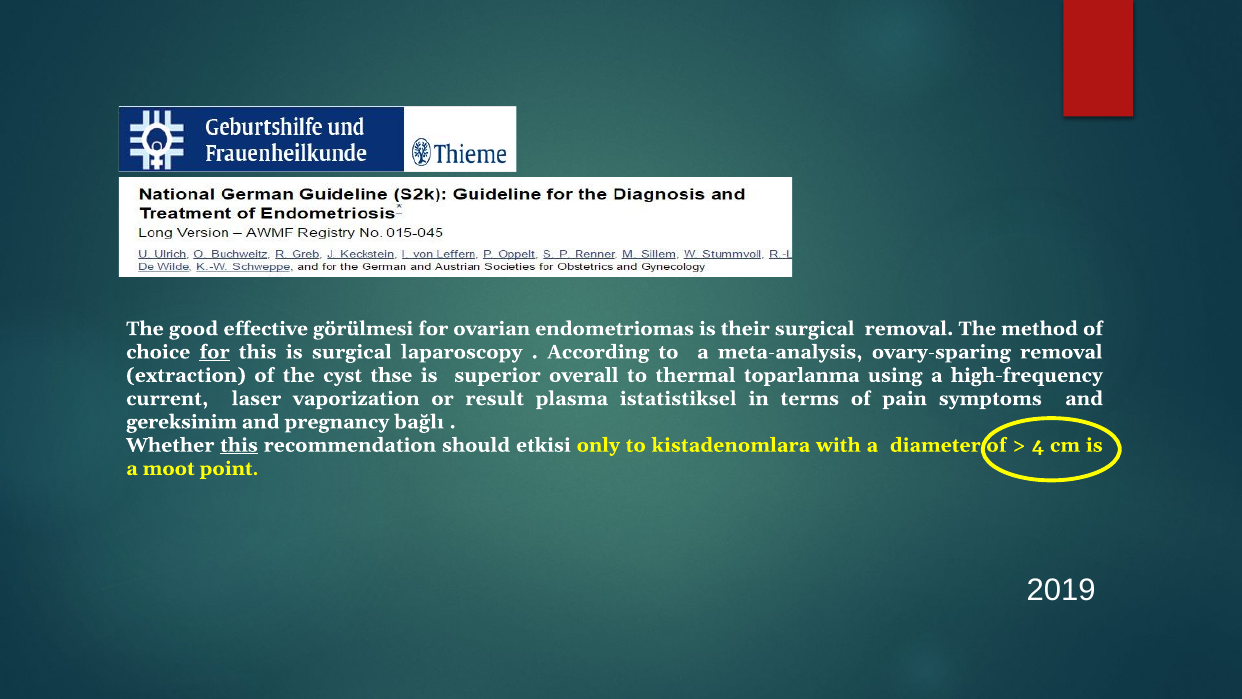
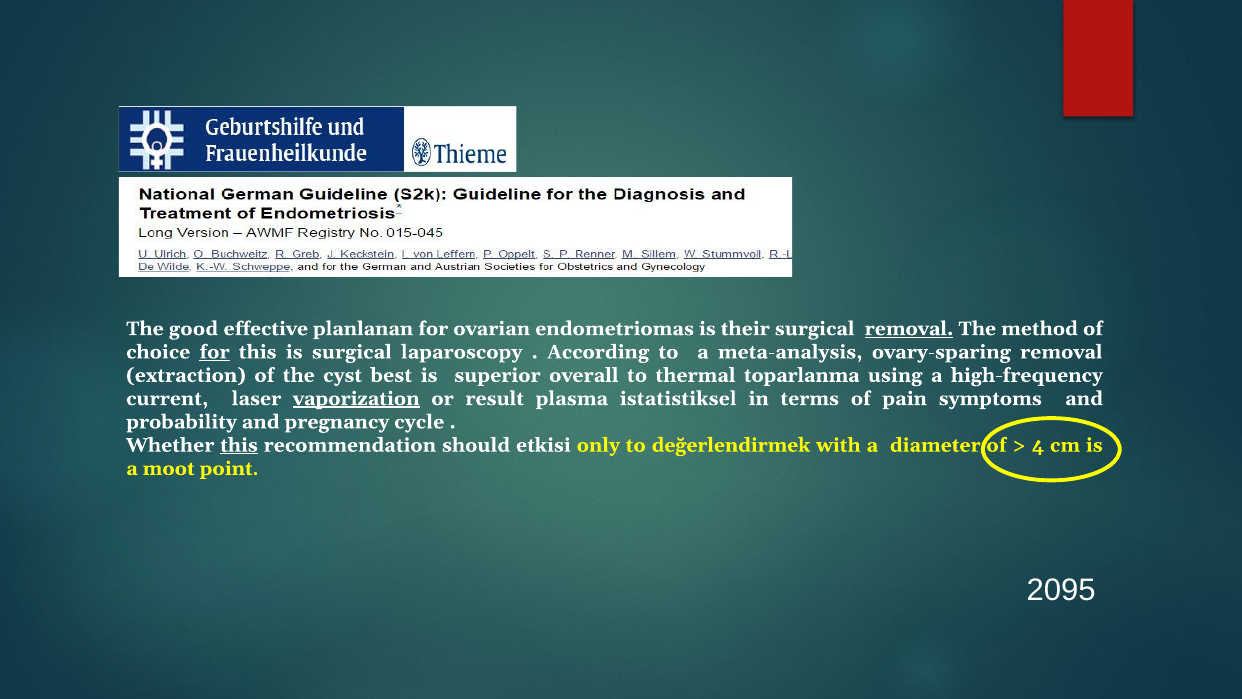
görülmesi: görülmesi -> planlanan (363, 329)
removal underline: none -> present (909, 329)
thse: thse -> best (391, 375)
vaporization underline: none -> present (356, 398)
gereksinim: gereksinim -> probability (182, 422)
bağlı: bağlı -> cycle (419, 422)
kistadenomlara: kistadenomlara -> değerlendirmek (731, 445)
2019: 2019 -> 2095 (1061, 590)
